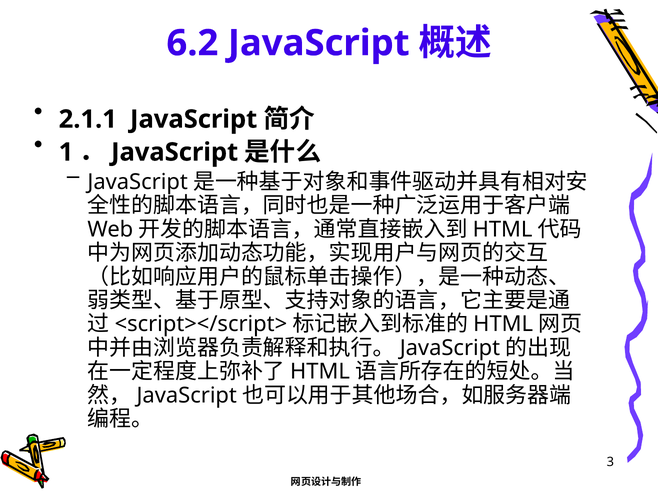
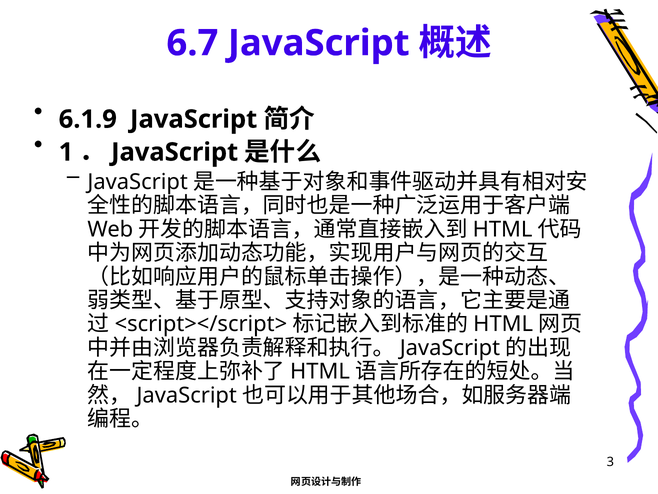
6.2: 6.2 -> 6.7 (192, 43)
2.1.1: 2.1.1 -> 6.1.9 (88, 119)
